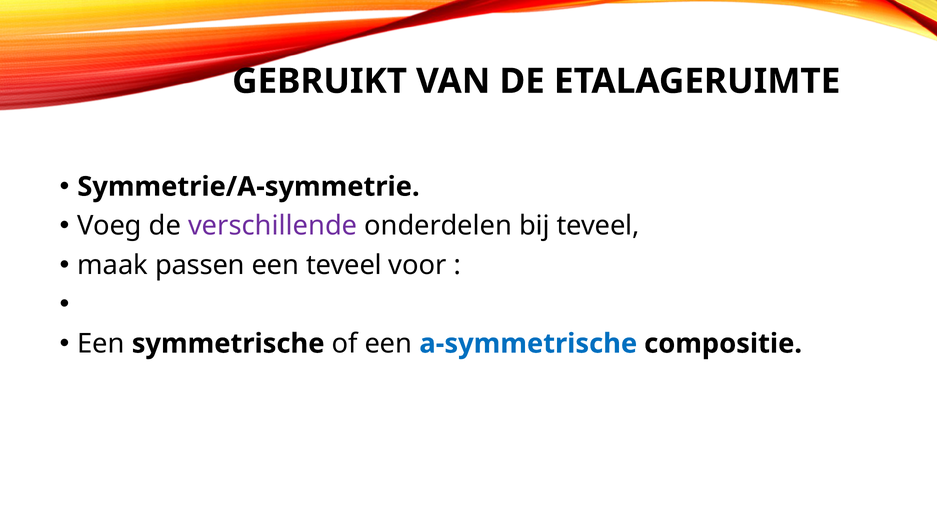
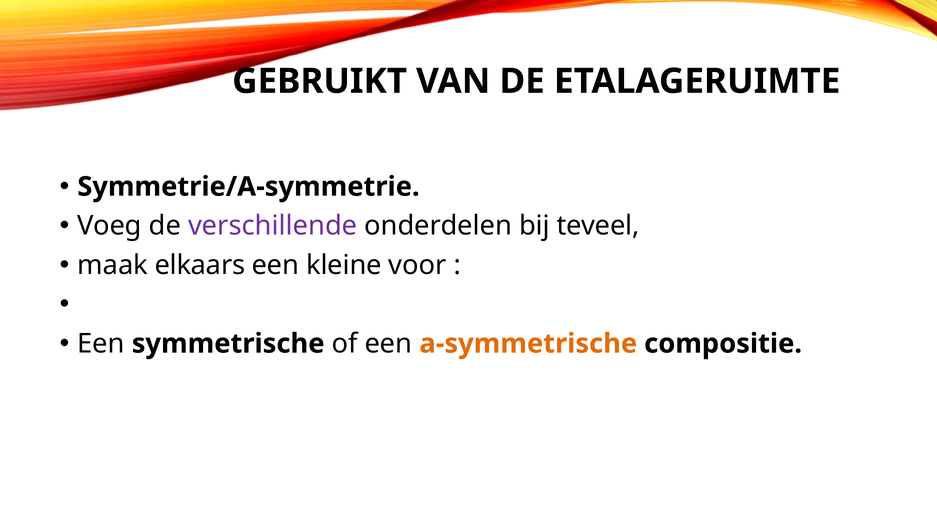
passen: passen -> elkaars (200, 265)
een teveel: teveel -> kleine (344, 265)
a-symmetrische colour: blue -> orange (528, 344)
